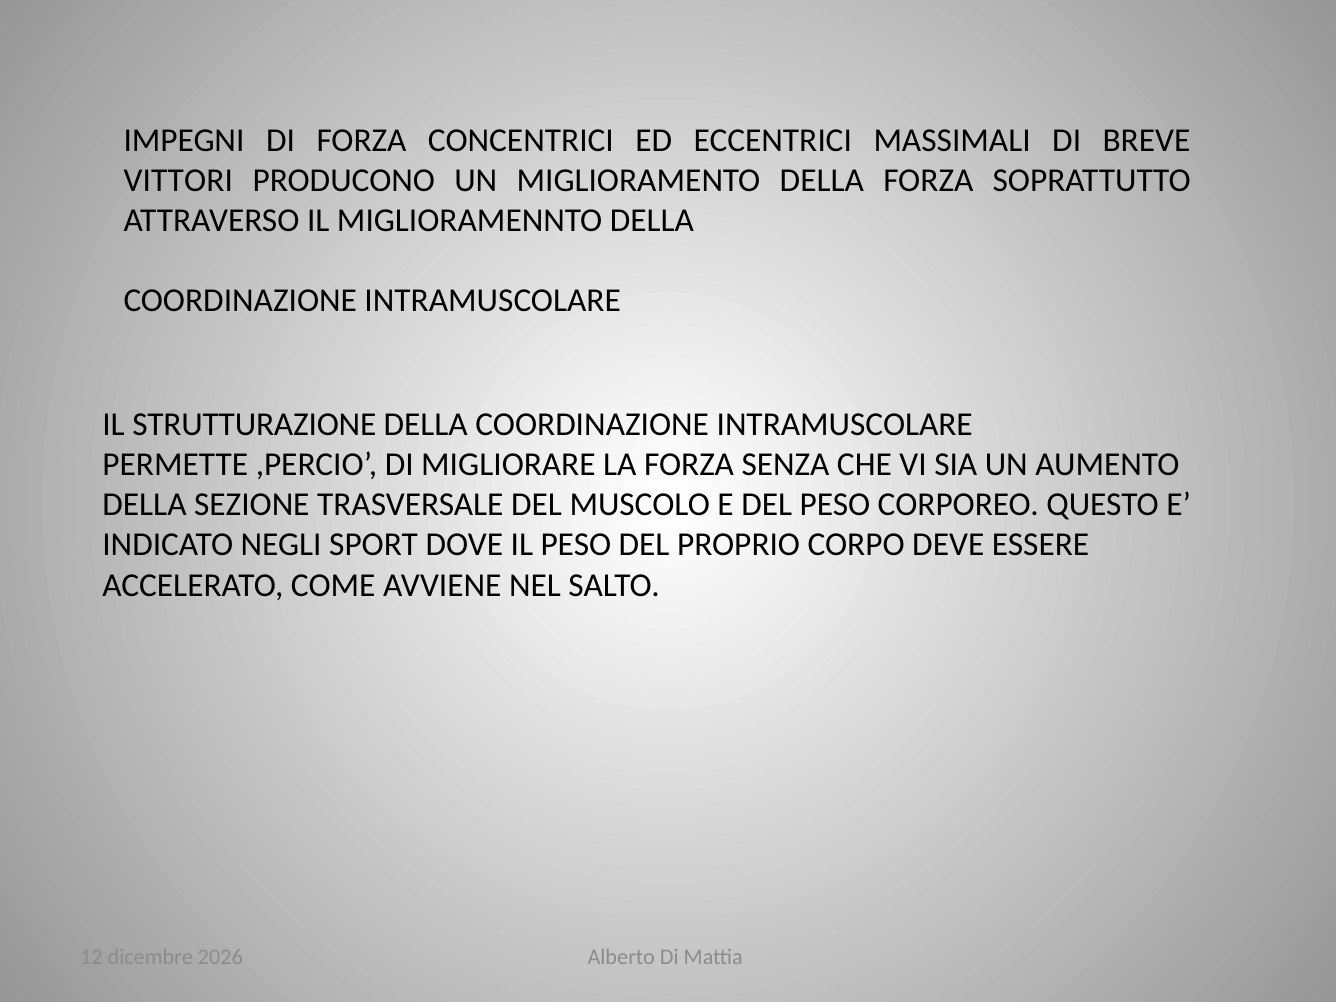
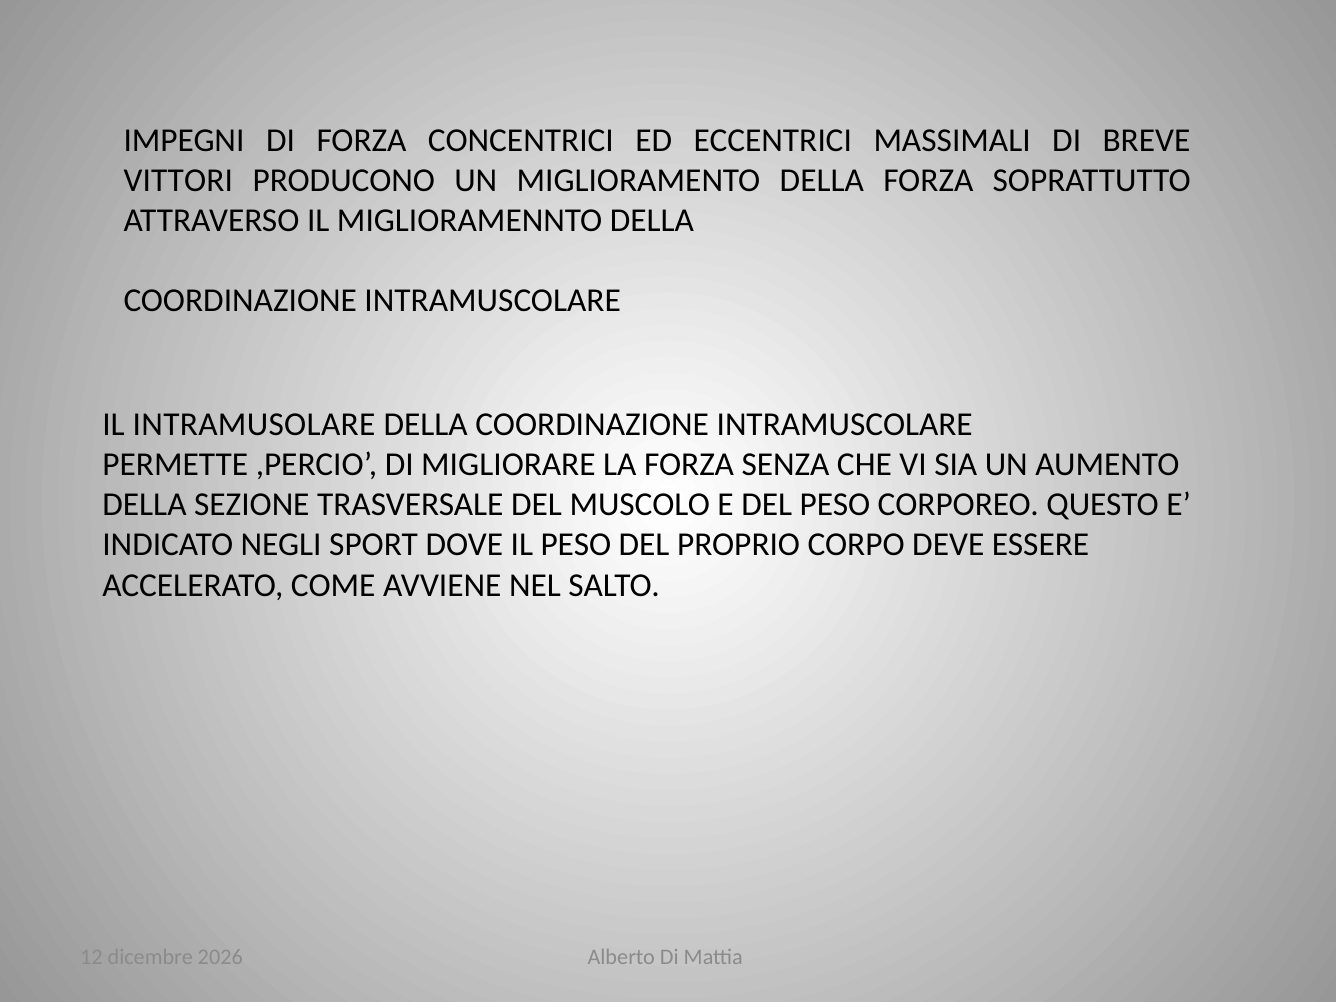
STRUTTURAZIONE: STRUTTURAZIONE -> INTRAMUSOLARE (254, 425)
